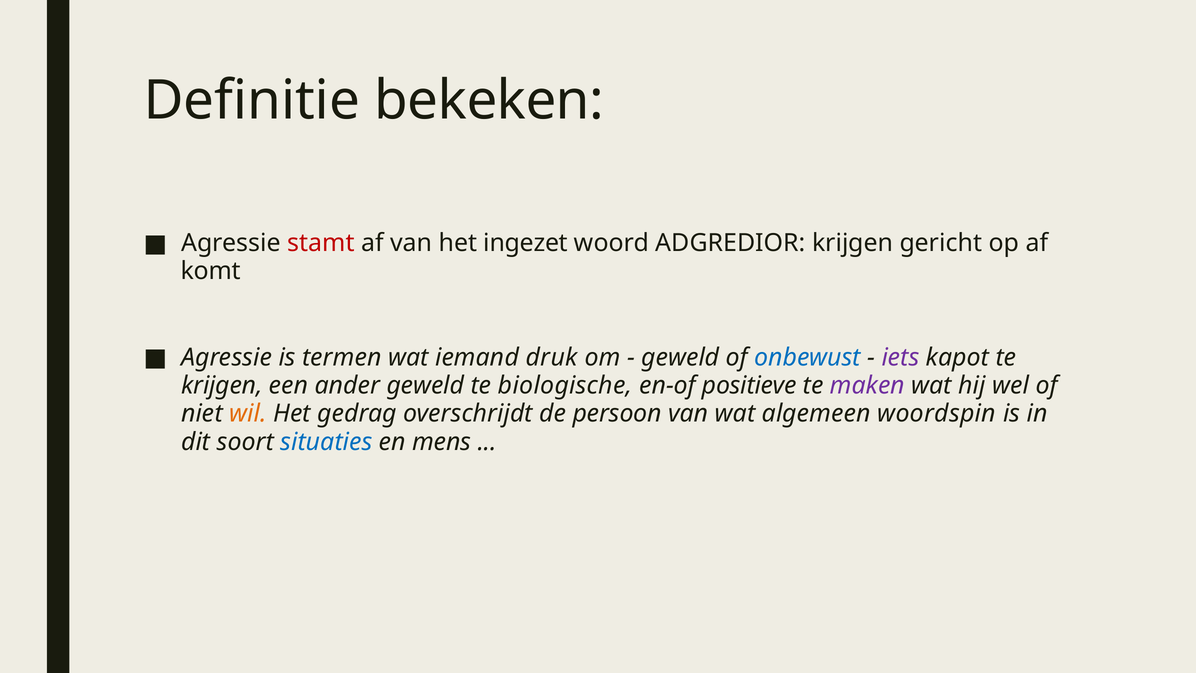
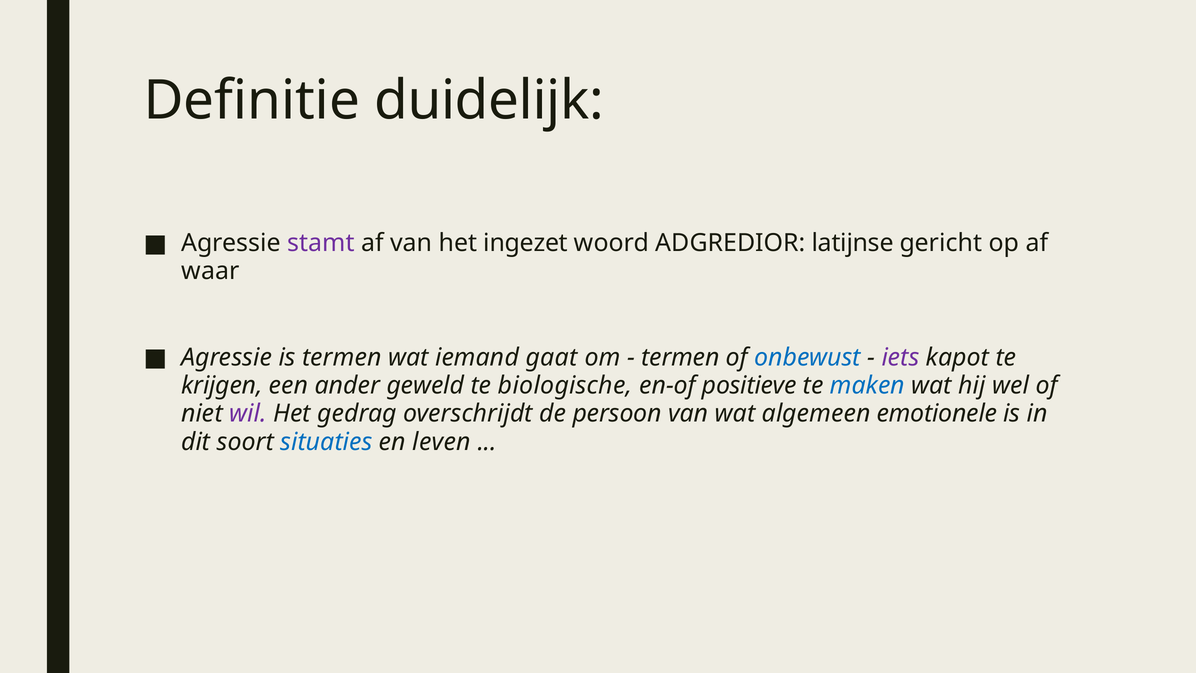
bekeken: bekeken -> duidelijk (489, 100)
stamt colour: red -> purple (321, 243)
ADGREDIOR krijgen: krijgen -> latijnse (853, 243)
komt: komt -> waar (210, 271)
druk: druk -> gaat (552, 357)
geweld: geweld -> termen (680, 357)
maken colour: purple -> blue (867, 385)
wil colour: orange -> purple (248, 413)
woordspin: woordspin -> emotionele (937, 413)
mens: mens -> leven (442, 442)
